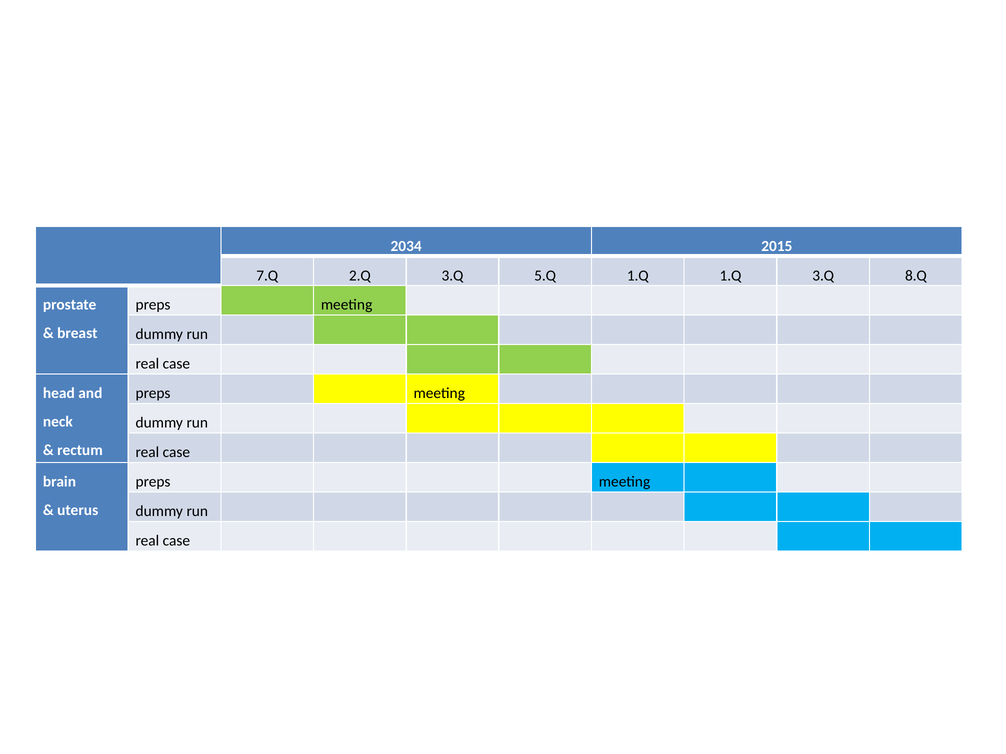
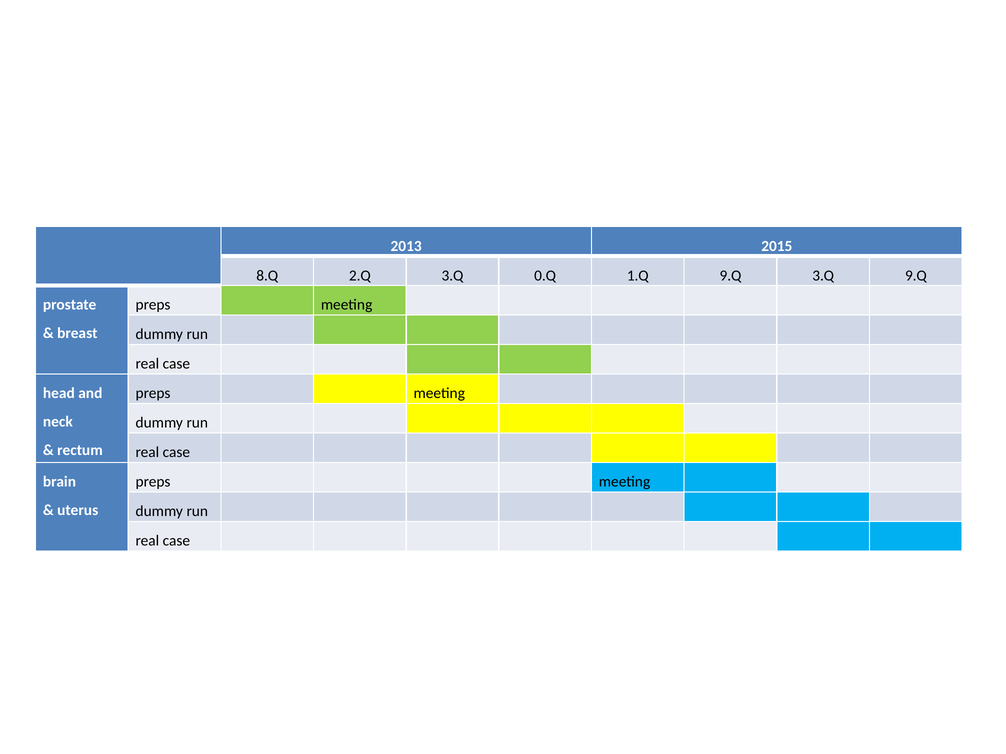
2034: 2034 -> 2013 (406, 246)
7.Q: 7.Q -> 8.Q (267, 276)
5.Q: 5.Q -> 0.Q (545, 276)
1.Q 1.Q: 1.Q -> 9.Q (730, 276)
3.Q 8.Q: 8.Q -> 9.Q (916, 276)
